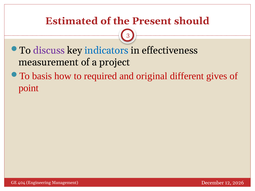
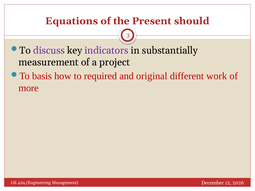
Estimated: Estimated -> Equations (72, 21)
indicators colour: blue -> purple (106, 50)
effectiveness: effectiveness -> substantially (170, 50)
gives: gives -> work (217, 76)
point: point -> more (29, 88)
